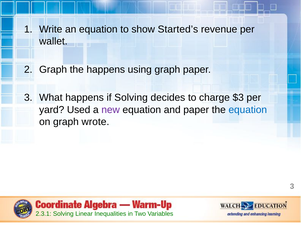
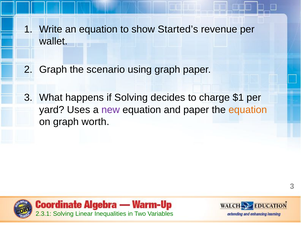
the happens: happens -> scenario (106, 69)
$3: $3 -> $1 (238, 98)
Used: Used -> Uses (79, 110)
equation colour: blue -> orange (248, 110)
wrote: wrote -> worth (95, 122)
